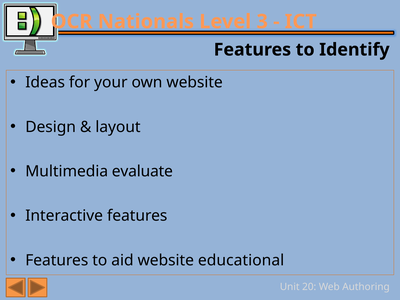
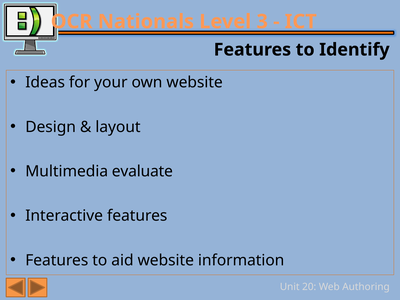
educational: educational -> information (241, 260)
